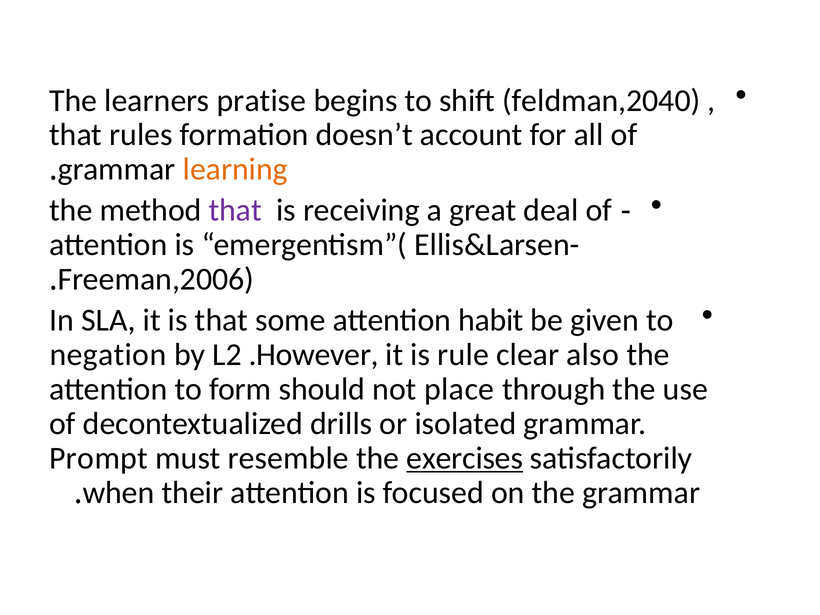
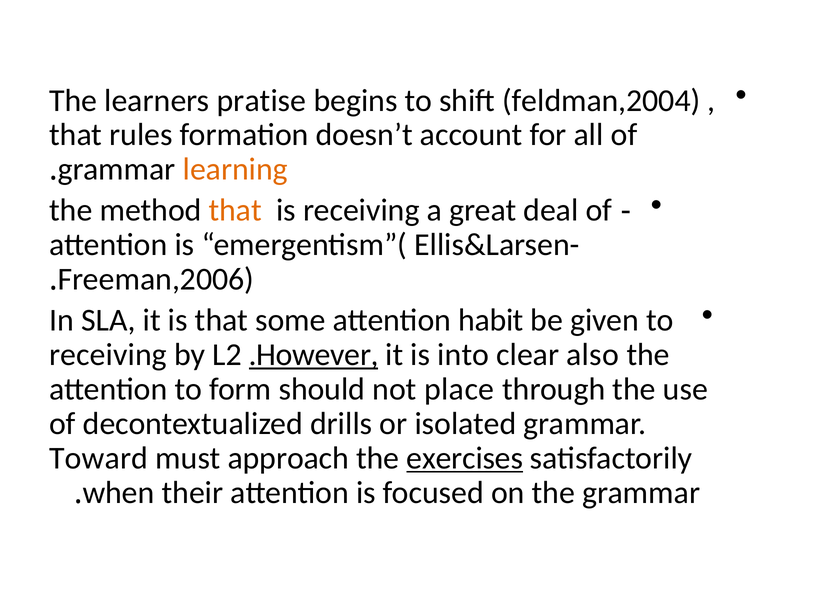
feldman,2040: feldman,2040 -> feldman,2004 (601, 100)
that colour: purple -> orange (235, 210)
negation: negation -> receiving (108, 355)
.However underline: none -> present (314, 355)
rule: rule -> into (463, 355)
Prompt: Prompt -> Toward (99, 458)
resemble: resemble -> approach (288, 458)
